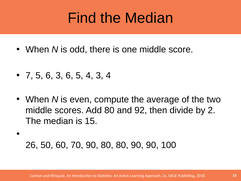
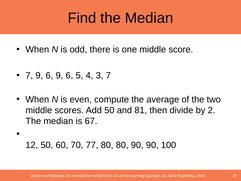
7 5: 5 -> 9 (39, 75)
6 3: 3 -> 9 (59, 75)
3 4: 4 -> 7 (108, 75)
Add 80: 80 -> 50 (109, 110)
92: 92 -> 81 (141, 110)
15: 15 -> 67 (91, 121)
26: 26 -> 12 (32, 145)
70 90: 90 -> 77 (92, 145)
